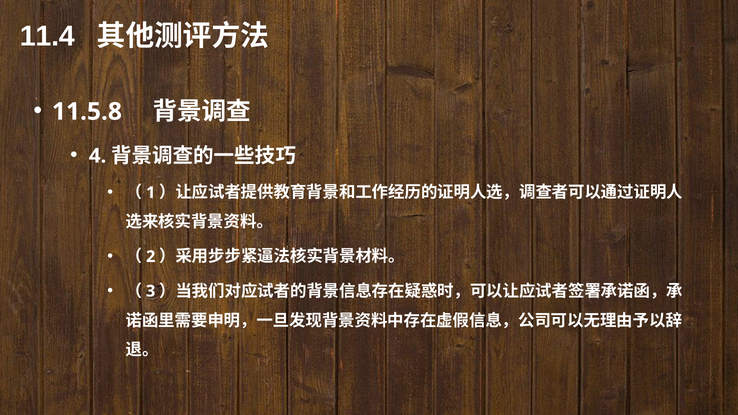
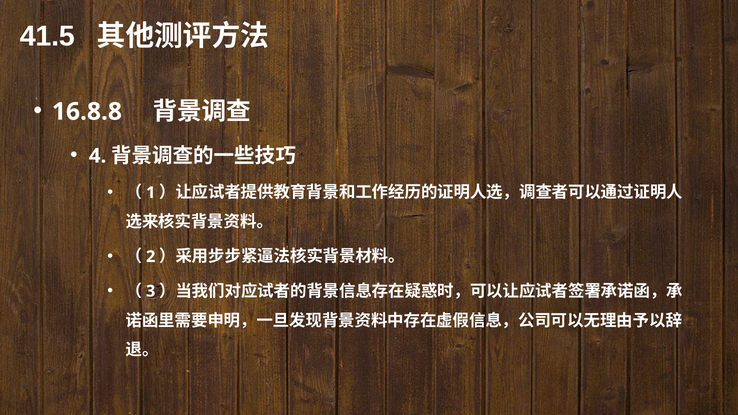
11.4: 11.4 -> 41.5 (47, 36)
11.5.8: 11.5.8 -> 16.8.8 (87, 112)
